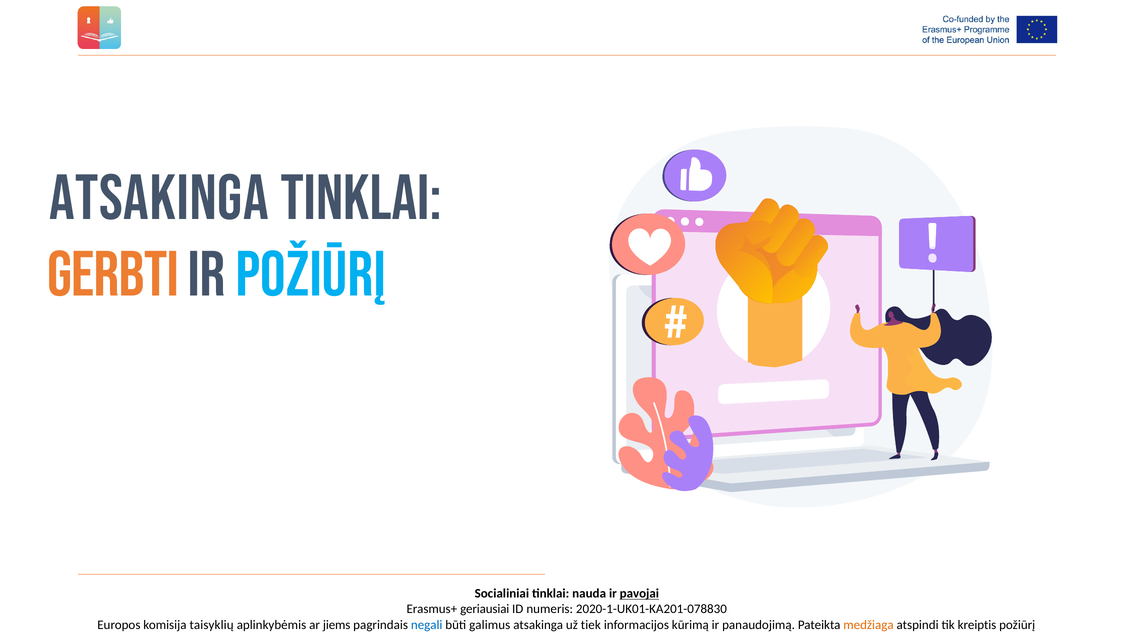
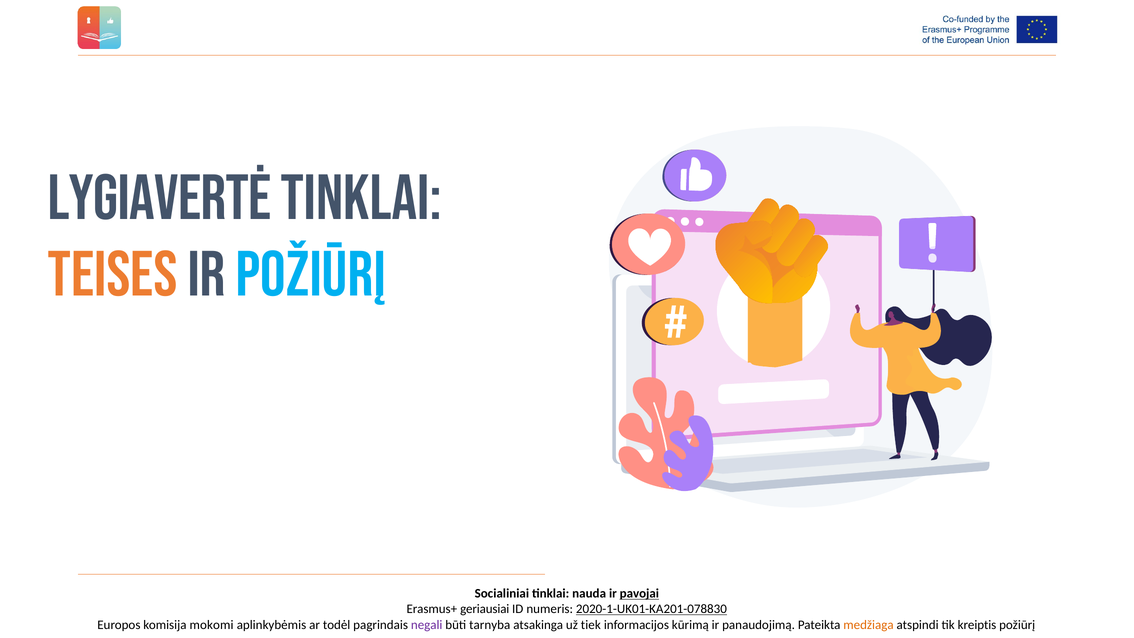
Atsakinga: Atsakinga -> Lygiavertė (159, 198)
gerbti: gerbti -> teises (113, 275)
2020-1-UK01-KA201-078830 underline: none -> present (651, 609)
taisyklių: taisyklių -> mokomi (212, 625)
jiems: jiems -> todėl (337, 625)
negali colour: blue -> purple (427, 625)
galimus: galimus -> tarnyba (490, 625)
